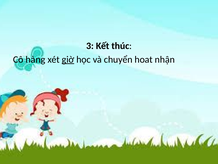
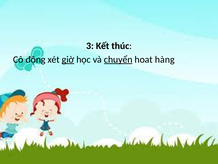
hàng: hàng -> động (36, 59)
chuyển underline: none -> present (118, 59)
nhận: nhận -> hàng (165, 59)
